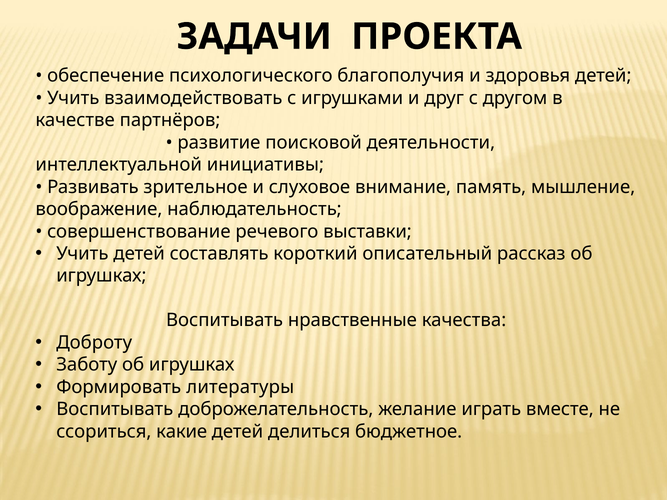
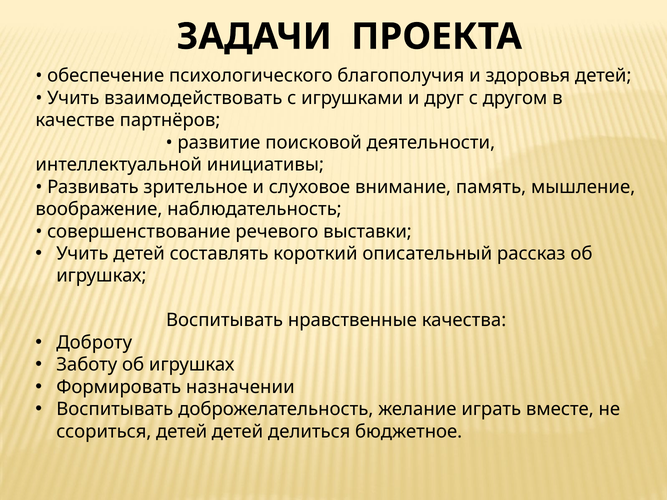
литературы: литературы -> назначении (240, 387)
ссориться какие: какие -> детей (182, 432)
